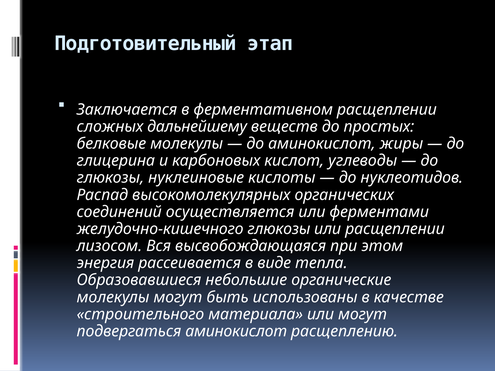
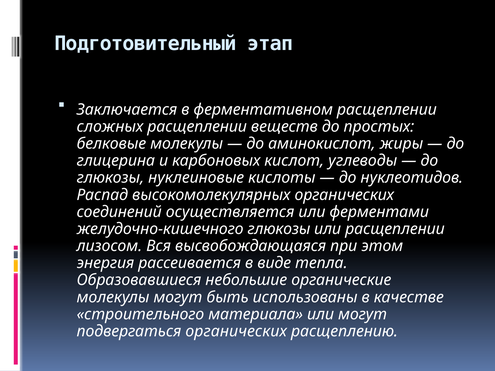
сложных дальнейшему: дальнейшему -> расщеплении (197, 127)
подвергаться аминокислот: аминокислот -> органических (236, 332)
